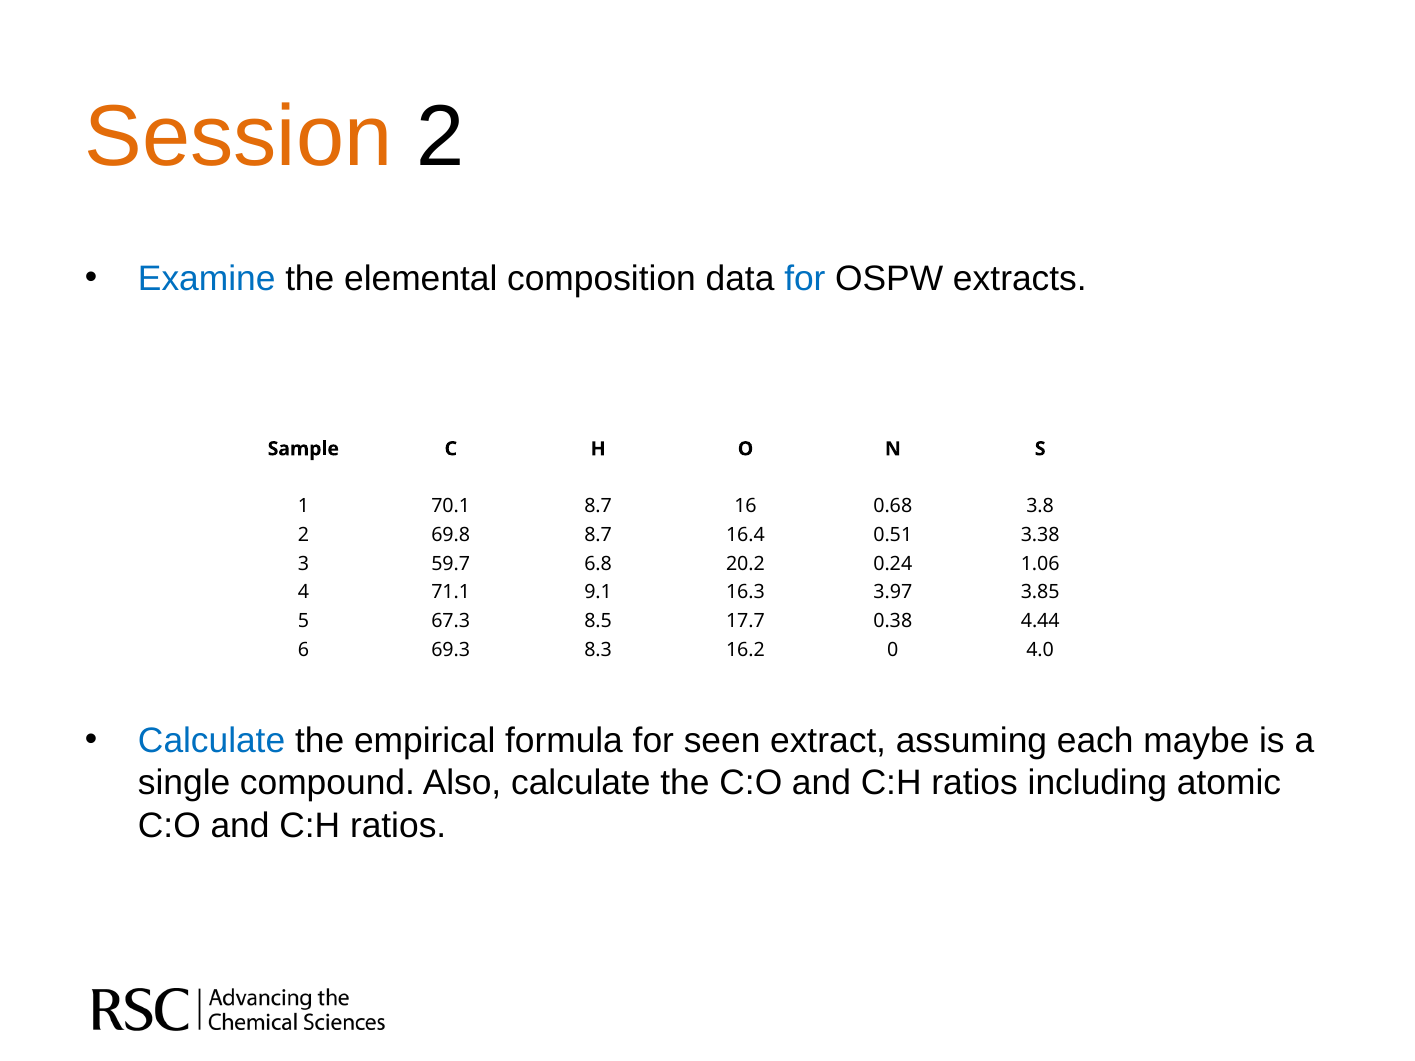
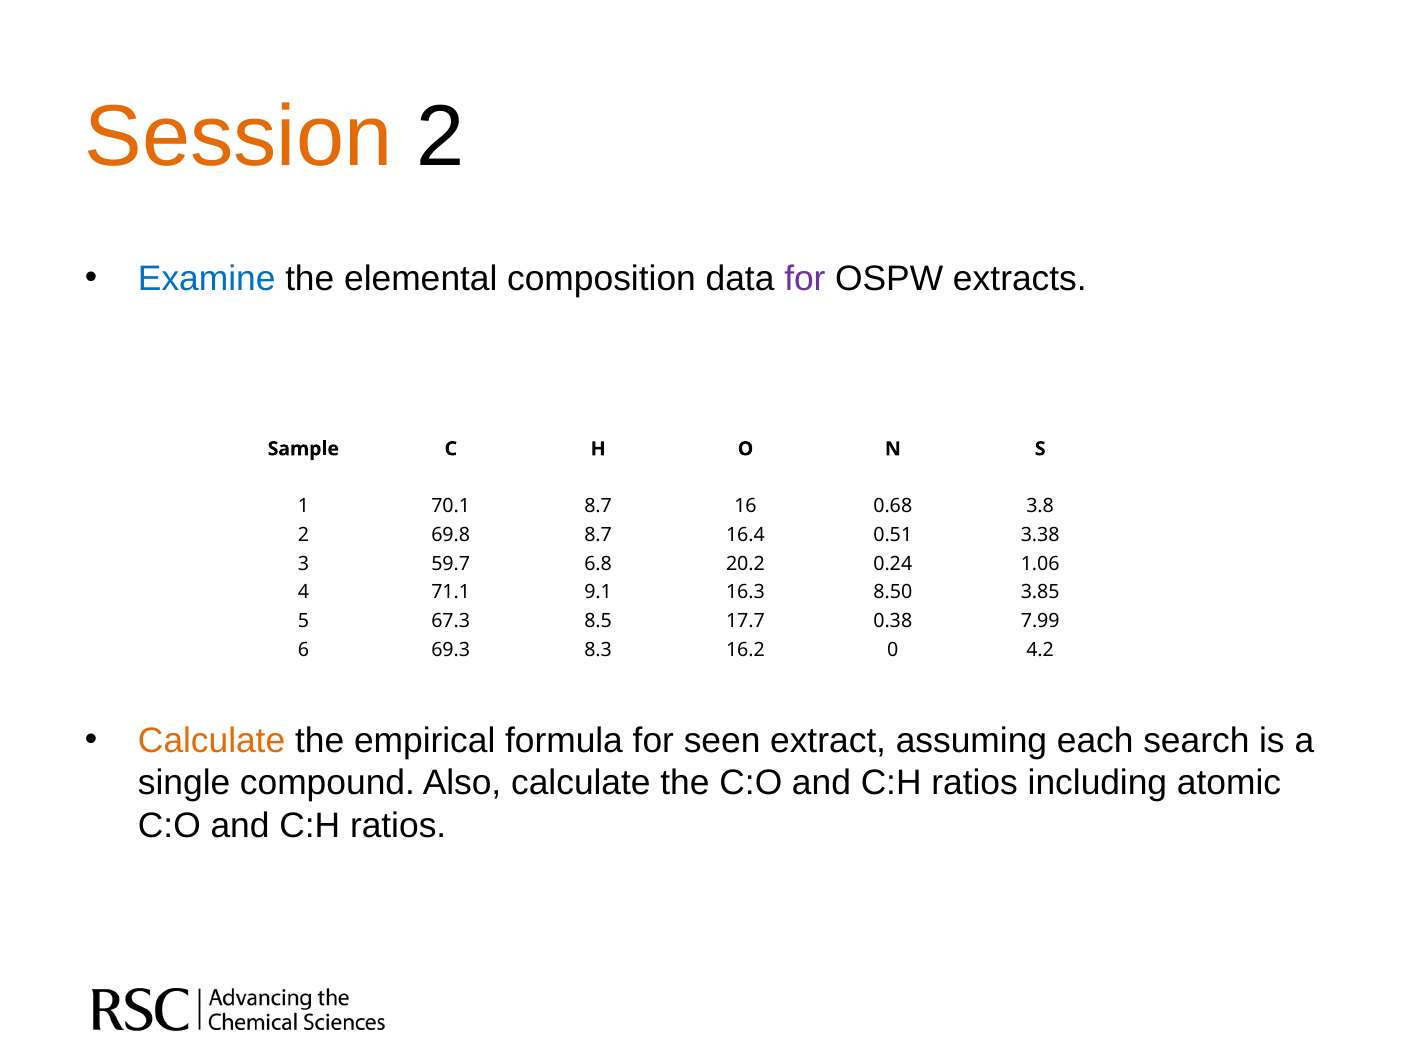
for colour: blue -> purple (805, 278)
3.97: 3.97 -> 8.50 (893, 592)
4.44: 4.44 -> 7.99 (1040, 621)
4.0: 4.0 -> 4.2 (1040, 650)
Calculate colour: blue -> orange (212, 741)
maybe: maybe -> search (1196, 741)
